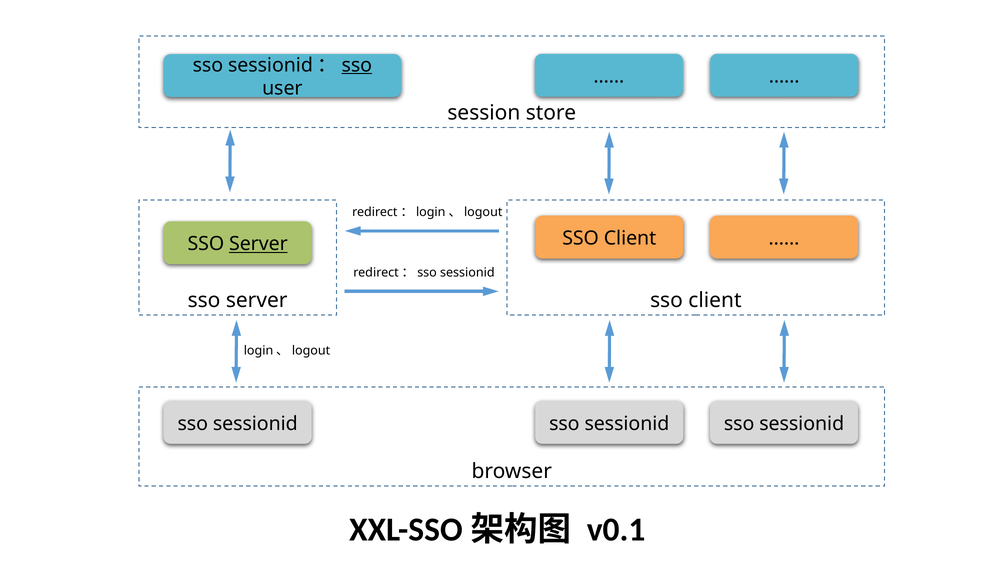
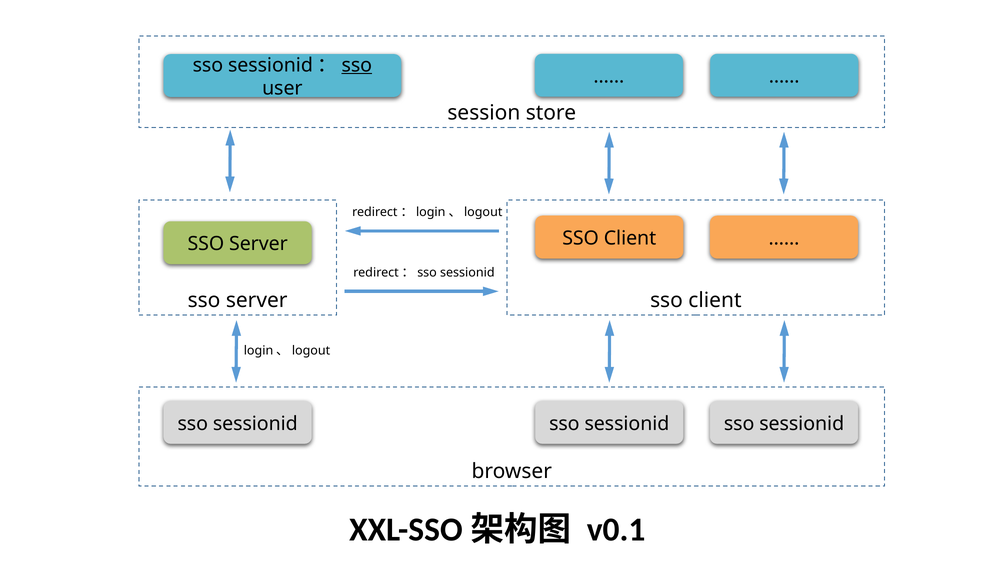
Server underline: present -> none (258, 244)
